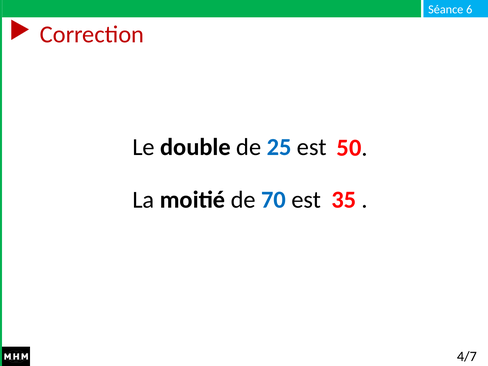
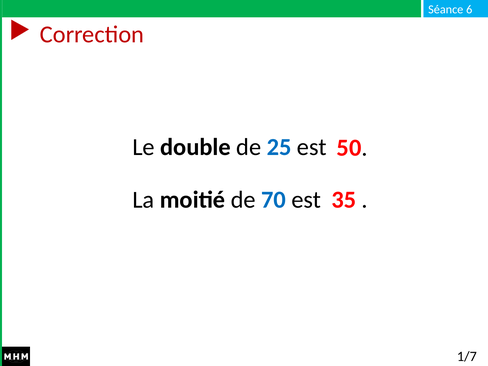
4/7: 4/7 -> 1/7 (467, 356)
